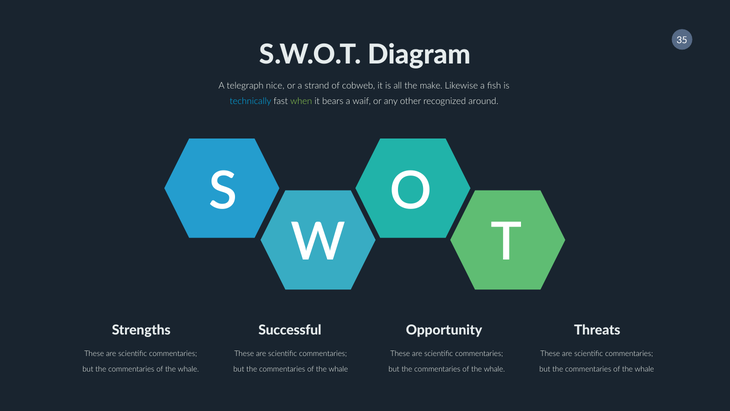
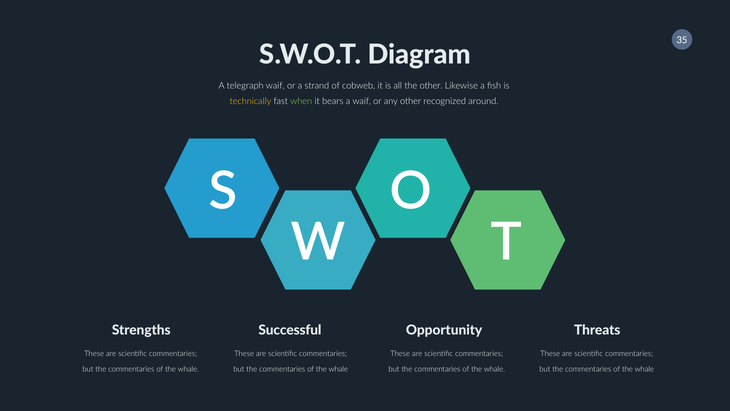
telegraph nice: nice -> waif (275, 86)
the make: make -> other (431, 86)
technically colour: light blue -> yellow (250, 101)
